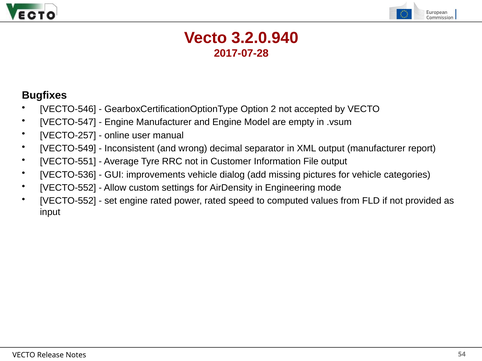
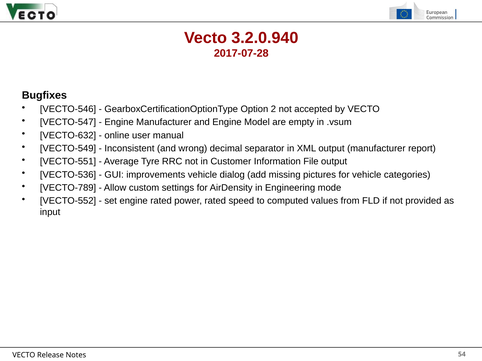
VECTO-257: VECTO-257 -> VECTO-632 (68, 136)
VECTO-552: VECTO-552 -> VECTO-789 (68, 188)
